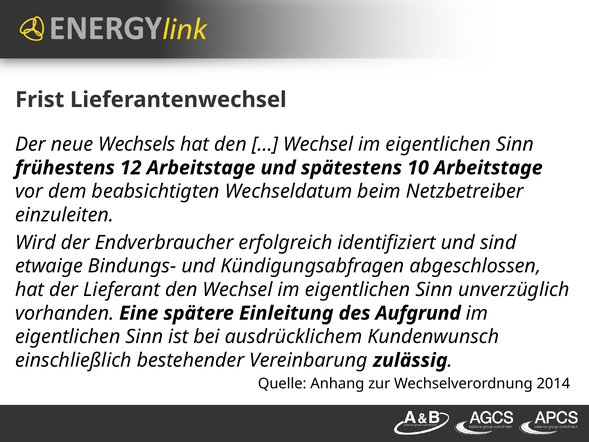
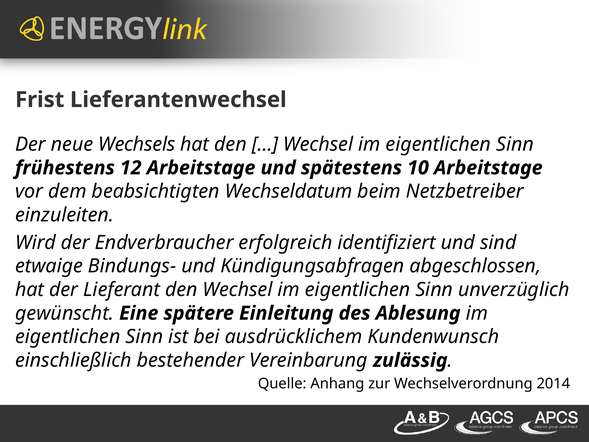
vorhanden: vorhanden -> gewünscht (65, 313)
Aufgrund: Aufgrund -> Ablesung (418, 313)
